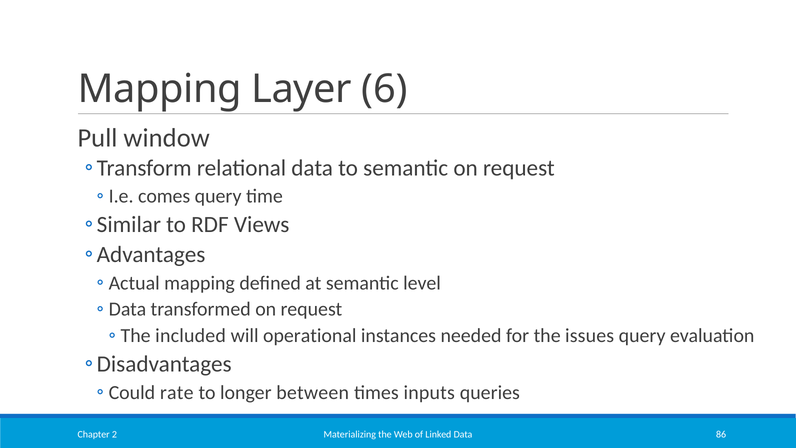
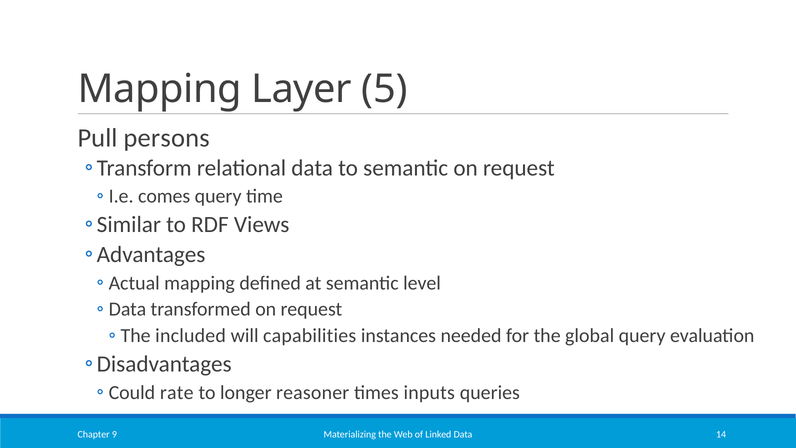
6: 6 -> 5 (384, 89)
window: window -> persons (167, 138)
operational: operational -> capabilities (310, 336)
issues: issues -> global (590, 336)
between: between -> reasoner (313, 392)
86: 86 -> 14 (721, 434)
2: 2 -> 9 (114, 434)
